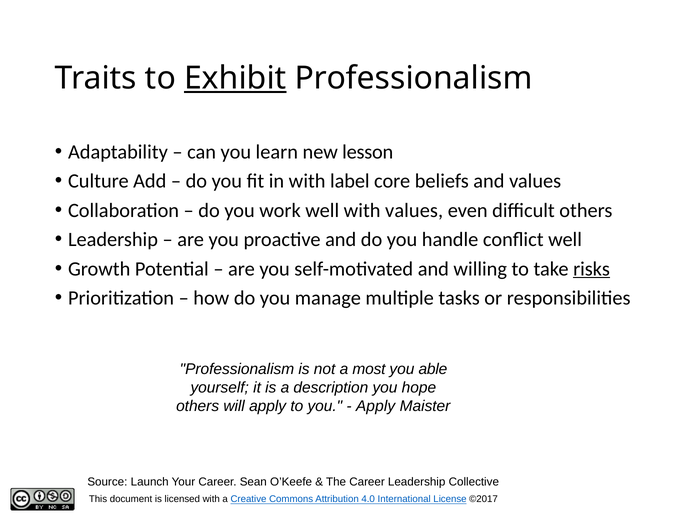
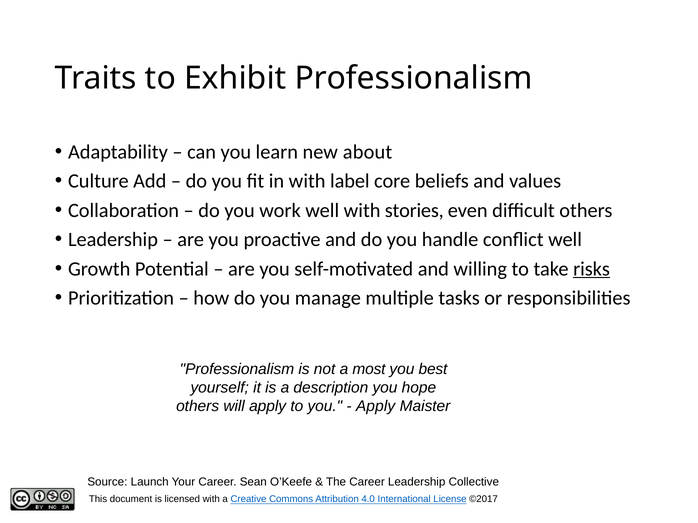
Exhibit underline: present -> none (235, 78)
lesson: lesson -> about (368, 152)
with values: values -> stories (414, 211)
able: able -> best (433, 370)
